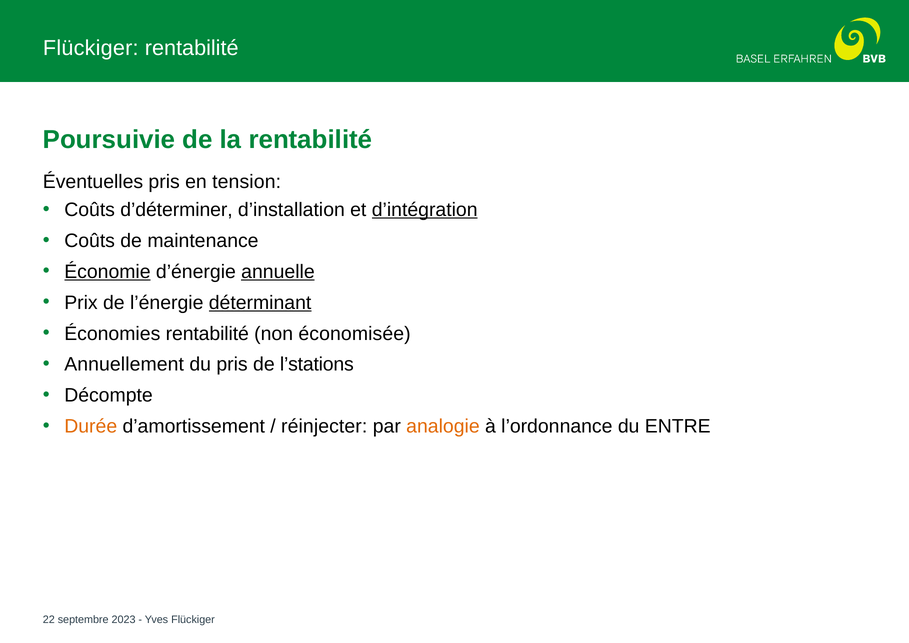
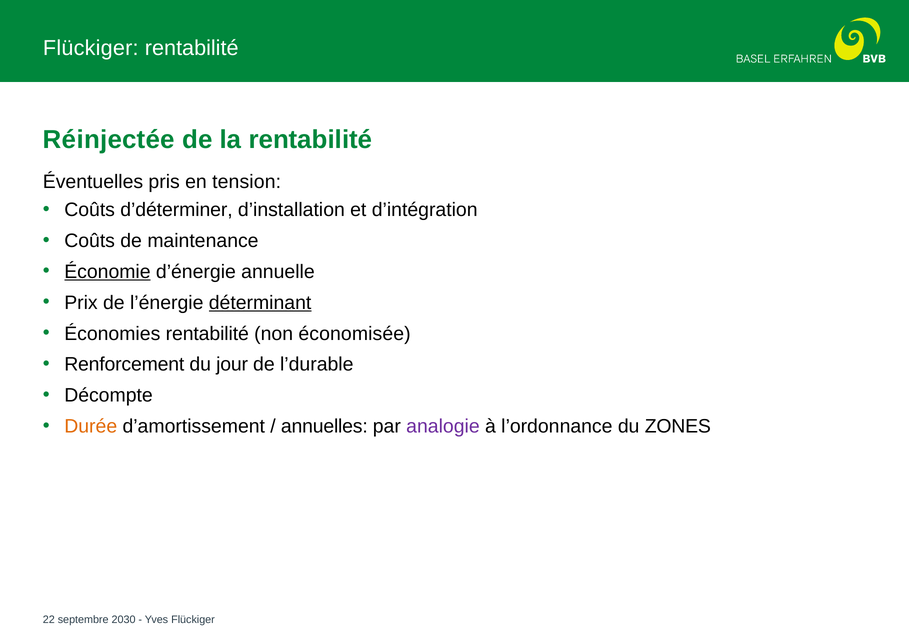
Poursuivie: Poursuivie -> Réinjectée (109, 140)
d’intégration underline: present -> none (425, 210)
annuelle underline: present -> none (278, 271)
Annuellement: Annuellement -> Renforcement (124, 364)
du pris: pris -> jour (232, 364)
l’stations: l’stations -> l’durable (317, 364)
réinjecter: réinjecter -> annuelles (324, 426)
analogie colour: orange -> purple (443, 426)
ENTRE: ENTRE -> ZONES (678, 426)
2023: 2023 -> 2030 (124, 619)
